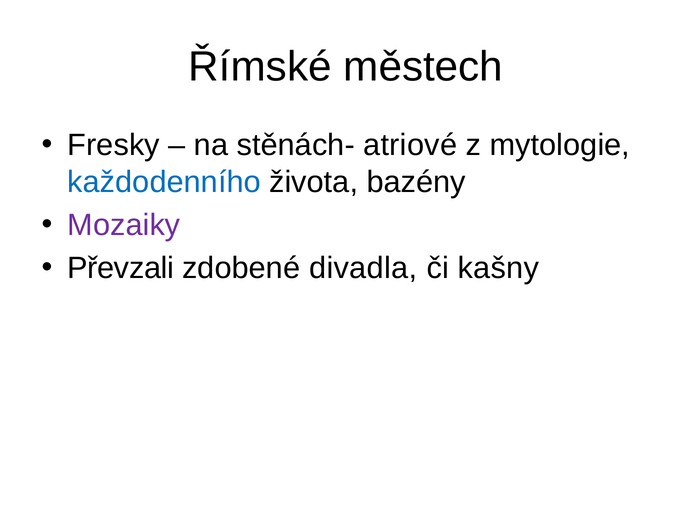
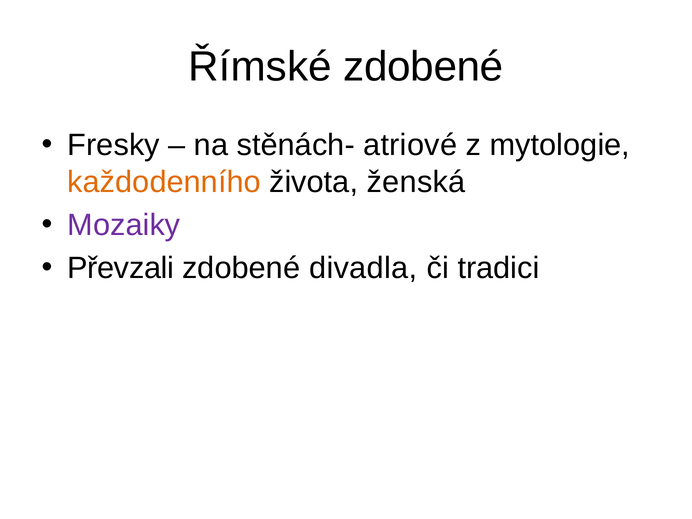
Římské městech: městech -> zdobené (423, 67)
každodenního colour: blue -> orange (164, 182)
bazény: bazény -> ženská (416, 182)
kašny: kašny -> tradici (498, 268)
